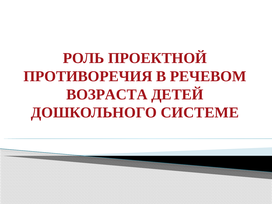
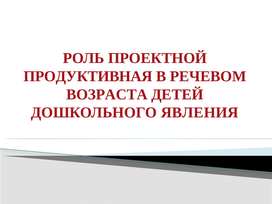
ПРОТИВОРЕЧИЯ: ПРОТИВОРЕЧИЯ -> ПРОДУКТИВНАЯ (88, 76)
СИСТЕМЕ: СИСТЕМЕ -> ЯВЛЕНИЯ (200, 113)
